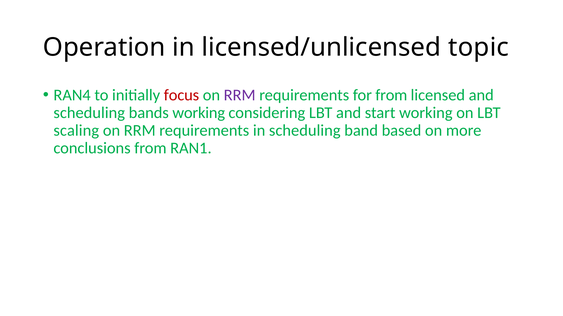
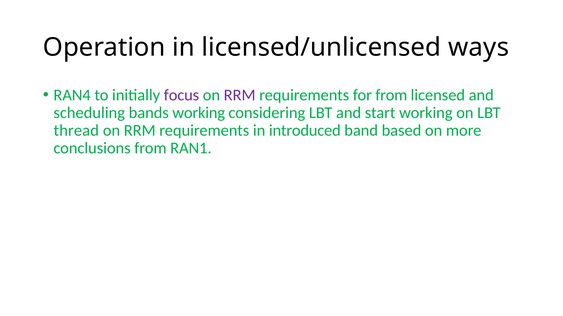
topic: topic -> ways (479, 47)
focus colour: red -> purple (181, 95)
scaling: scaling -> thread (76, 131)
in scheduling: scheduling -> introduced (305, 131)
